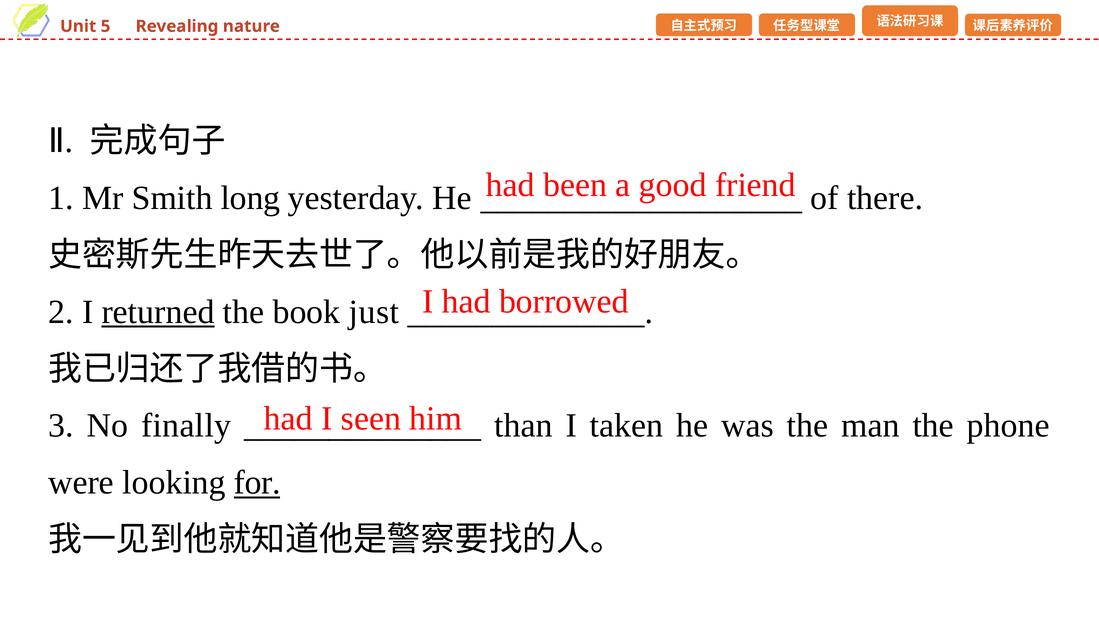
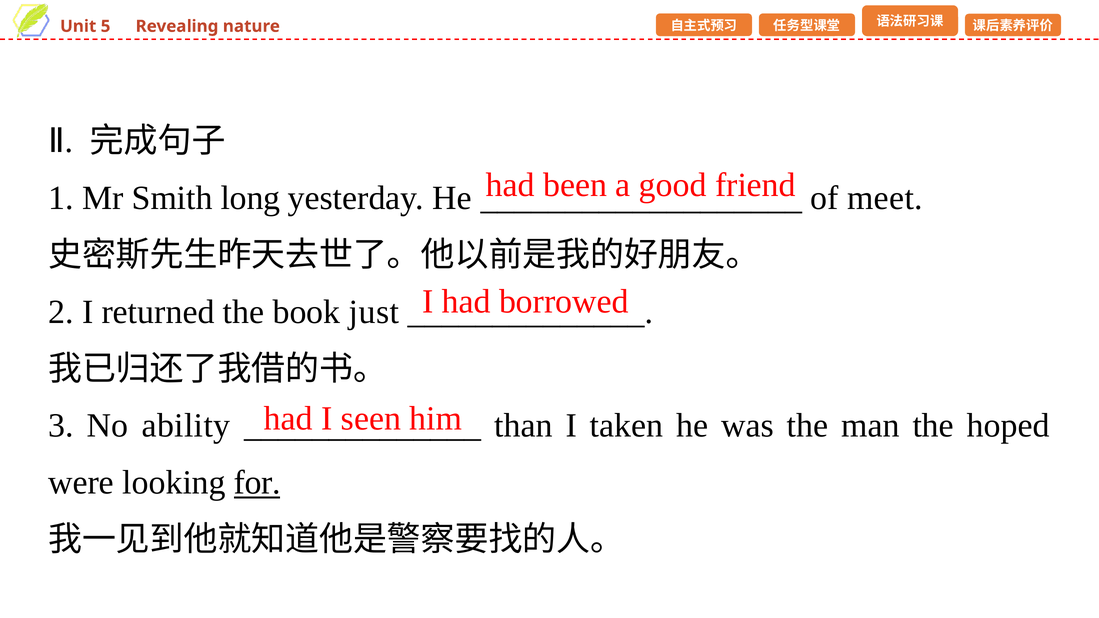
there: there -> meet (885, 198)
returned underline: present -> none (158, 312)
finally: finally -> ability (186, 426)
phone: phone -> hoped (1008, 426)
